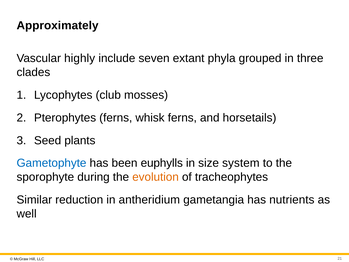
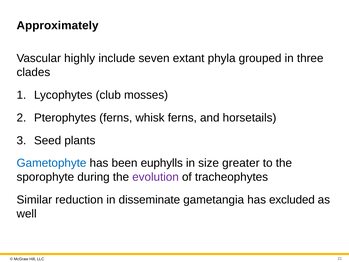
system: system -> greater (241, 163)
evolution colour: orange -> purple (156, 177)
antheridium: antheridium -> disseminate (149, 200)
nutrients: nutrients -> excluded (292, 200)
